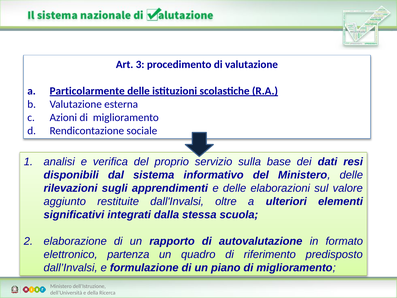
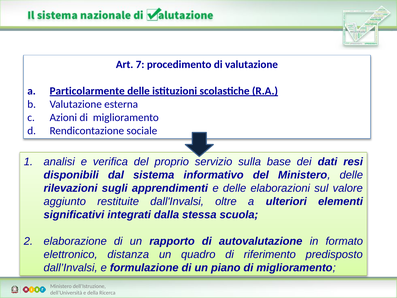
3: 3 -> 7 (140, 64)
partenza: partenza -> distanza (128, 254)
